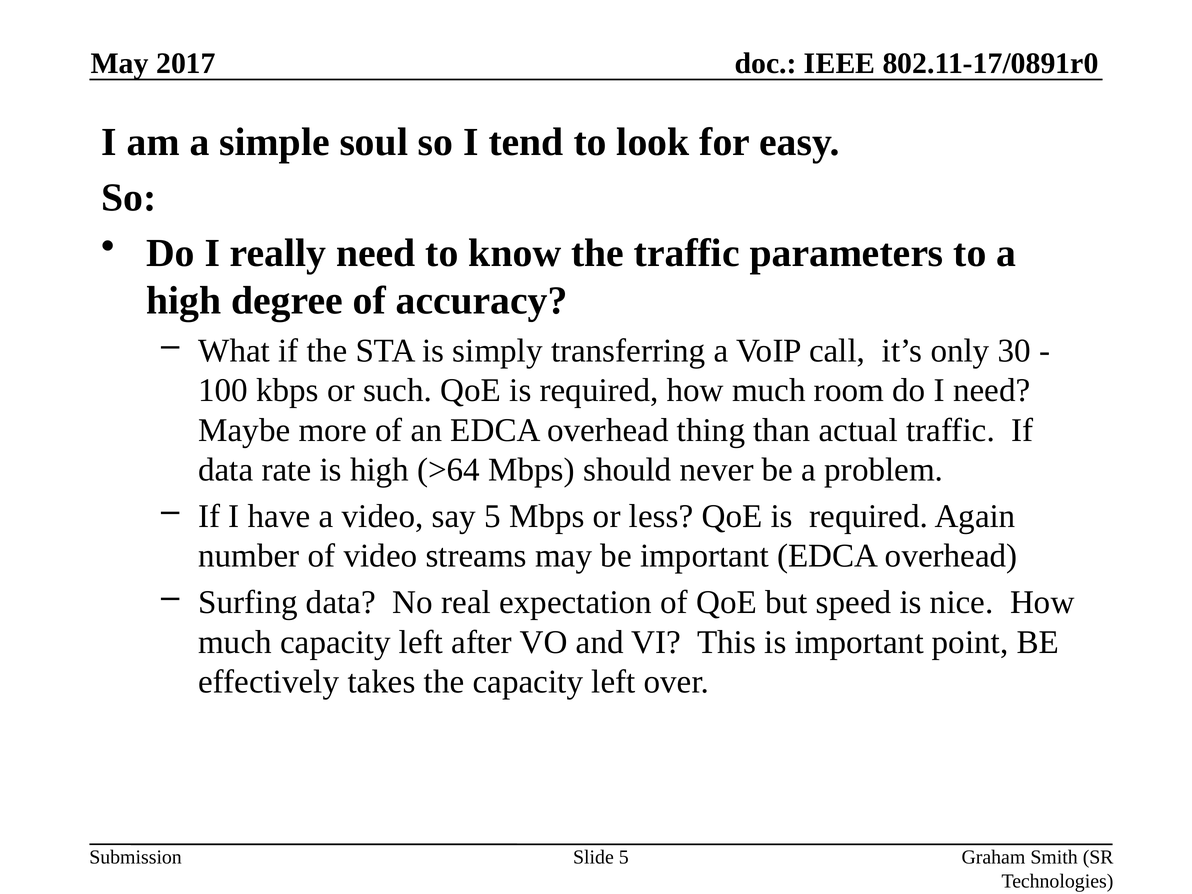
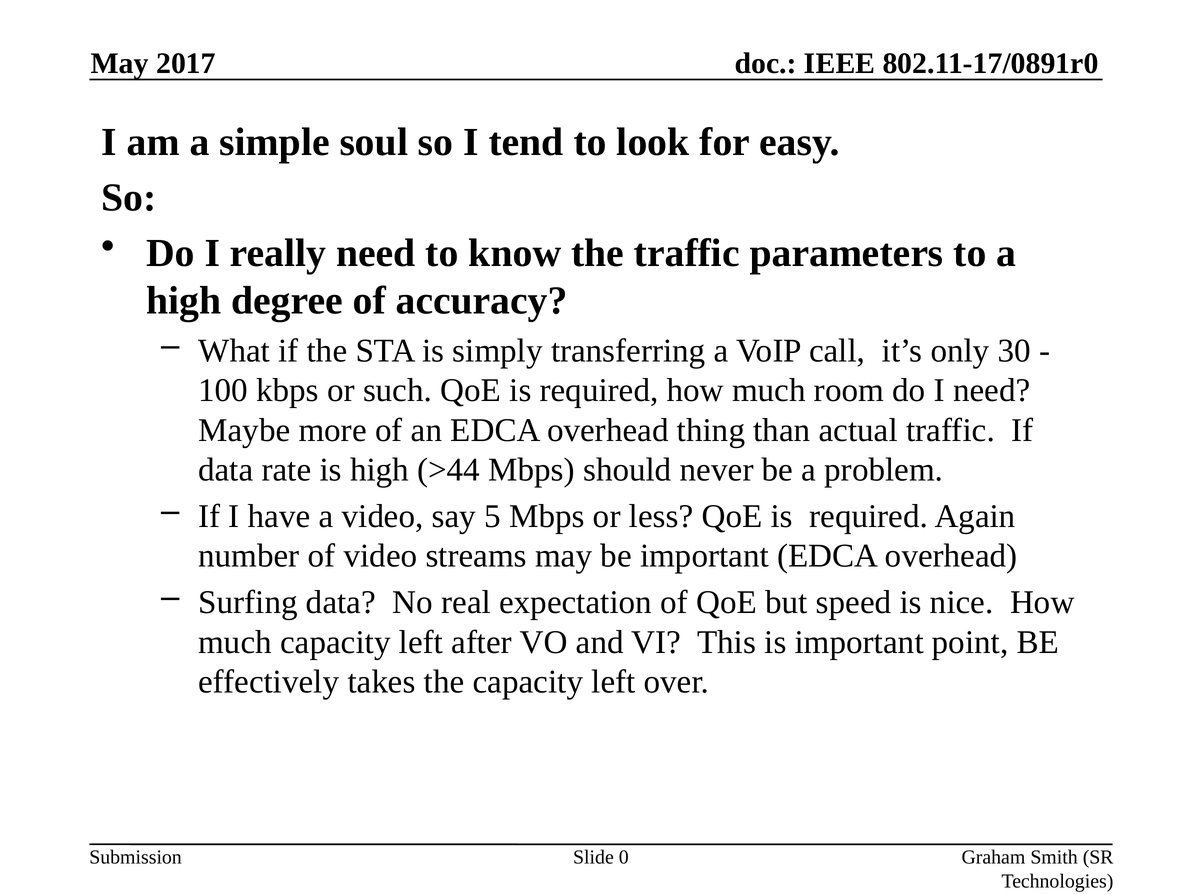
>64: >64 -> >44 (449, 470)
Slide 5: 5 -> 0 (624, 857)
